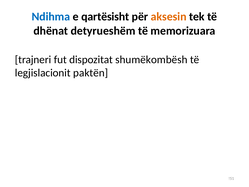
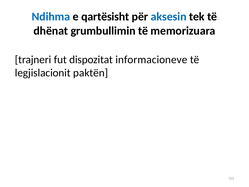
aksesin colour: orange -> blue (169, 17)
detyrueshëm: detyrueshëm -> grumbullimin (103, 31)
shumëkombësh: shumëkombësh -> informacioneve (151, 59)
